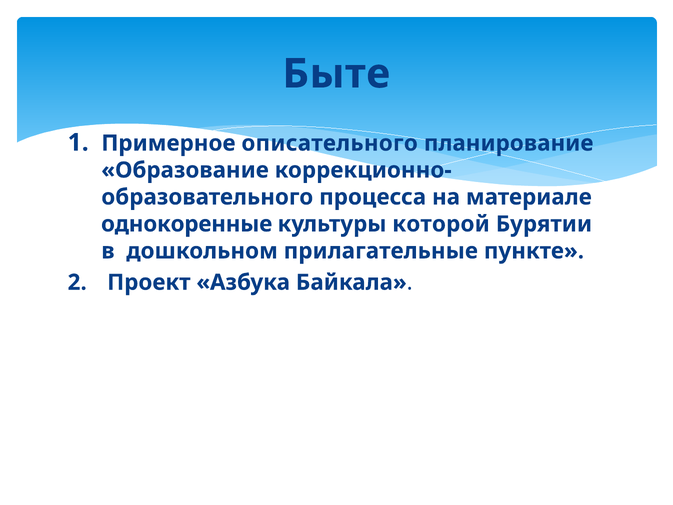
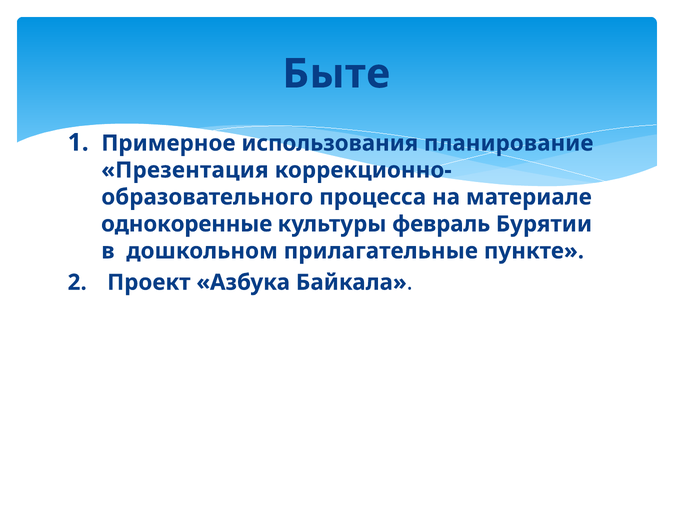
описательного: описательного -> использования (330, 143)
Образование: Образование -> Презентация (185, 170)
которой: которой -> февраль (441, 224)
